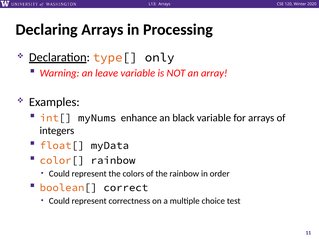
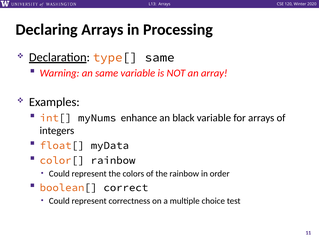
type[ only: only -> same (160, 57)
an leave: leave -> same (107, 73)
